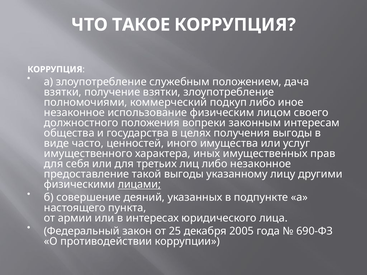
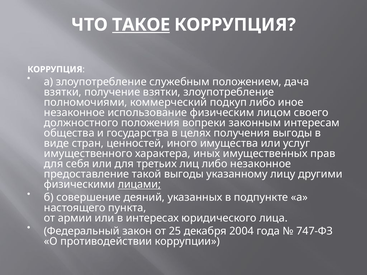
ТАКОЕ underline: none -> present (141, 25)
часто: часто -> стран (88, 143)
2005: 2005 -> 2004 (242, 231)
690-ФЗ: 690-ФЗ -> 747-ФЗ (315, 231)
